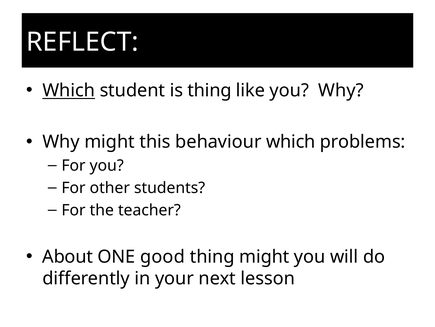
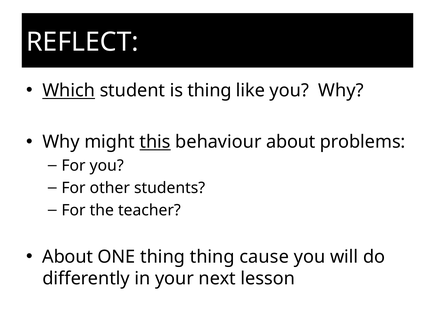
this underline: none -> present (155, 142)
behaviour which: which -> about (291, 142)
ONE good: good -> thing (163, 256)
thing might: might -> cause (264, 256)
